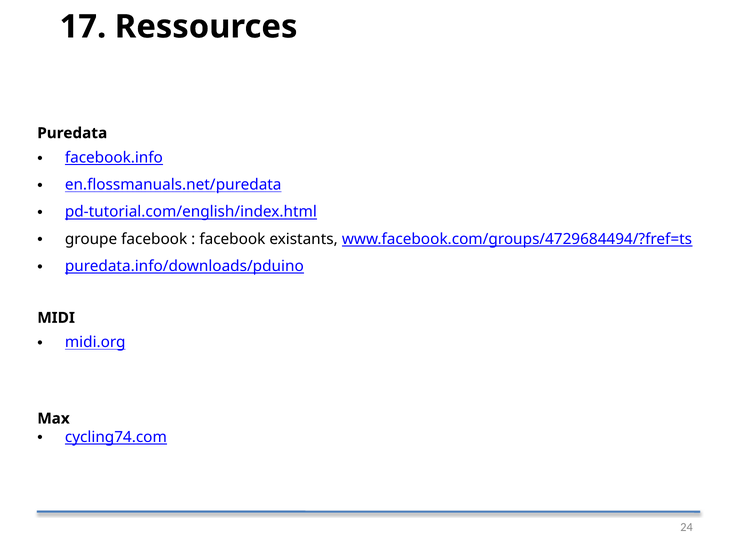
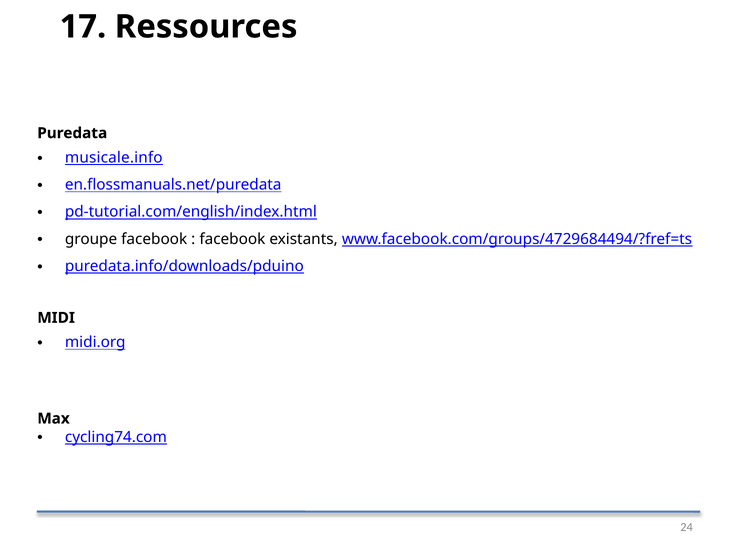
facebook.info: facebook.info -> musicale.info (114, 158)
